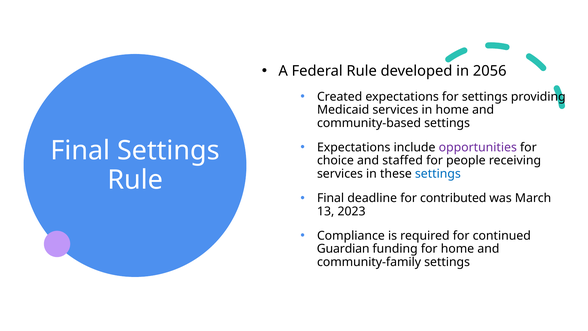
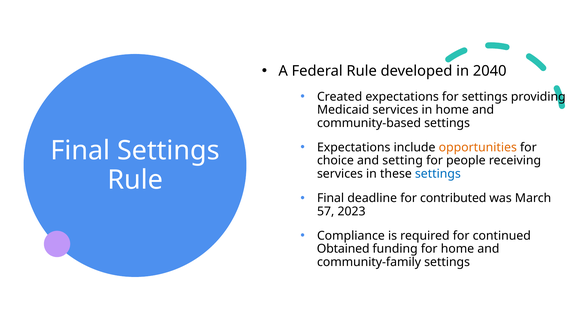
2056: 2056 -> 2040 (490, 71)
opportunities colour: purple -> orange (478, 147)
staffed: staffed -> setting (403, 160)
13: 13 -> 57 (326, 211)
Guardian: Guardian -> Obtained (343, 249)
